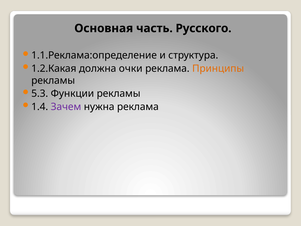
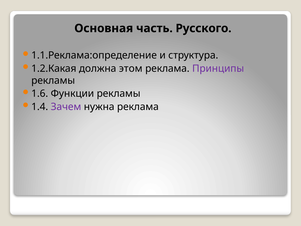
очки: очки -> этом (131, 68)
Принципы colour: orange -> purple (218, 68)
5.3: 5.3 -> 1.6 (40, 94)
